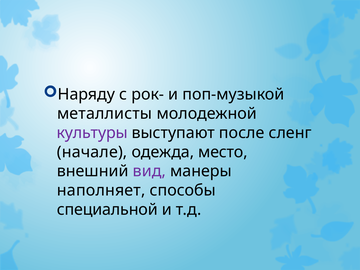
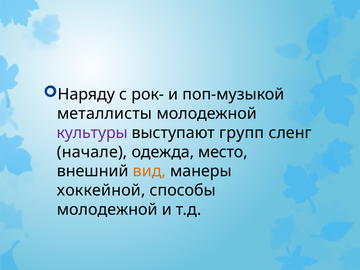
после: после -> групп (242, 133)
вид colour: purple -> orange (149, 171)
наполняет: наполняет -> хоккейной (101, 190)
специальной: специальной -> молодежной (107, 210)
